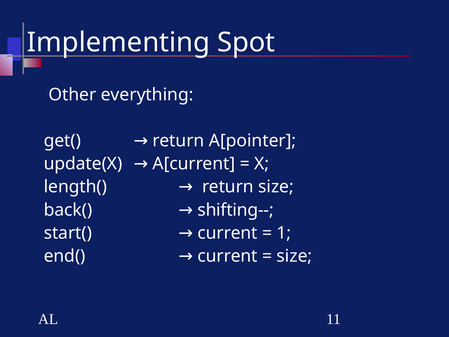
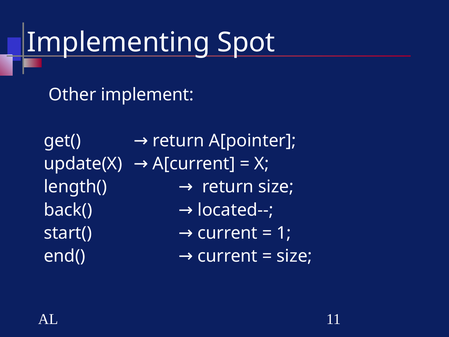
everything: everything -> implement (147, 95)
shifting--: shifting-- -> located-- (236, 210)
